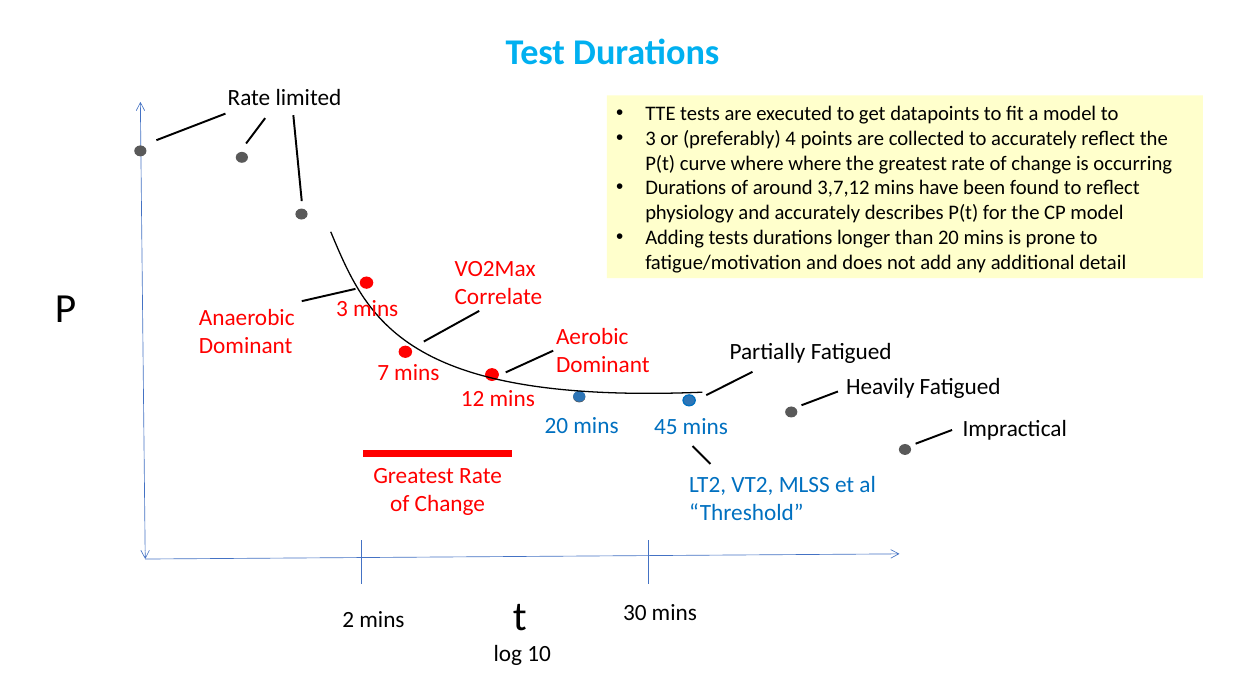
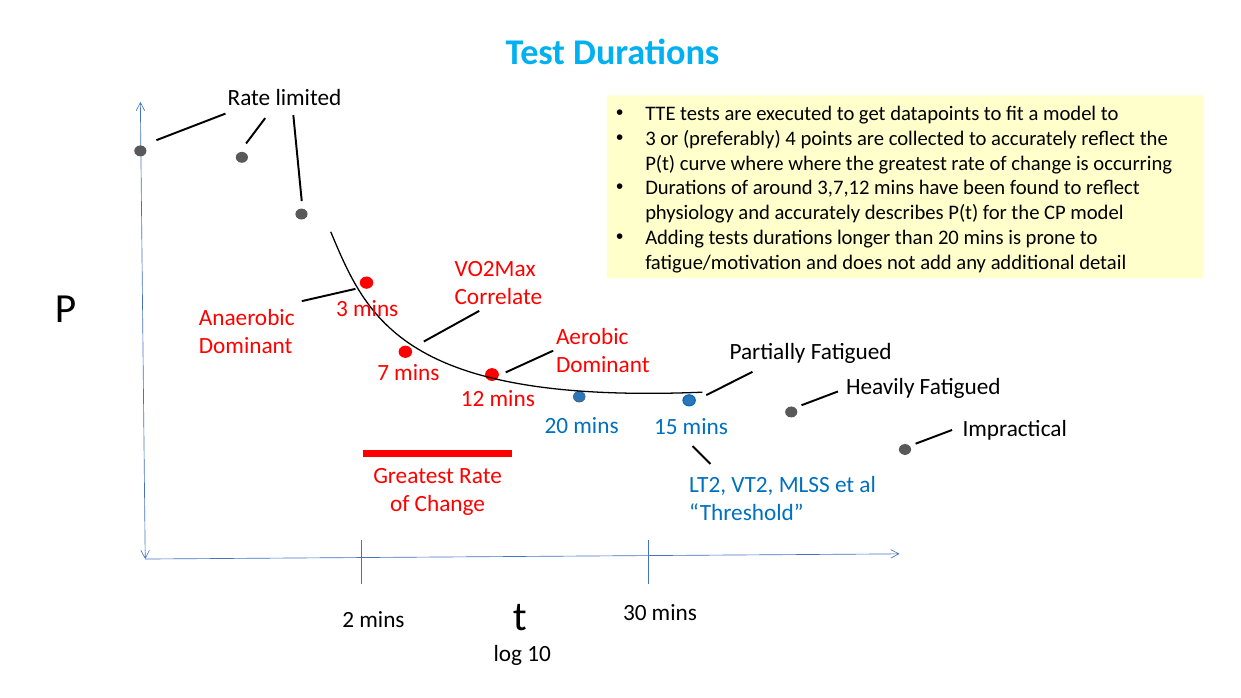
45: 45 -> 15 (666, 427)
